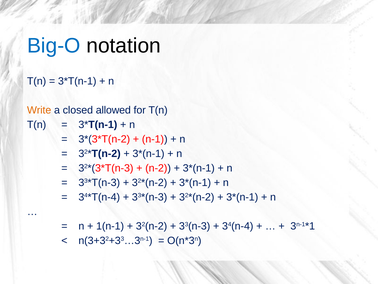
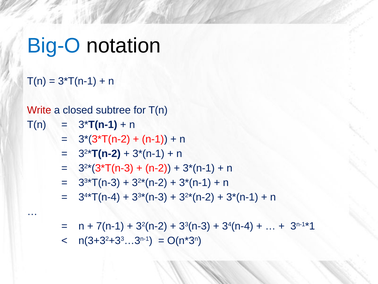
Write colour: orange -> red (39, 110)
allowed: allowed -> subtree (113, 110)
1(n-1: 1(n-1 -> 7(n-1 (110, 226)
